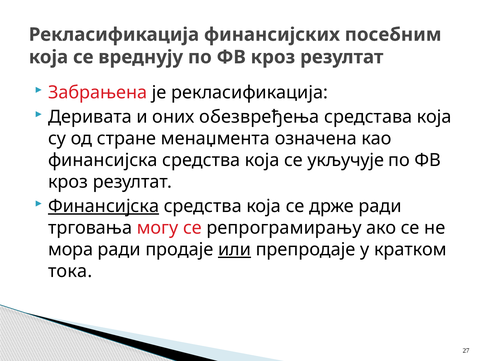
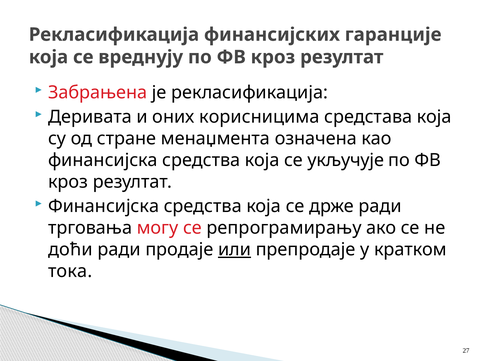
посебним: посебним -> гаранције (393, 35)
обезвређења: обезвређења -> корисницима (259, 117)
Финансијска underline: present -> none (104, 206)
мора: мора -> доћи (70, 249)
